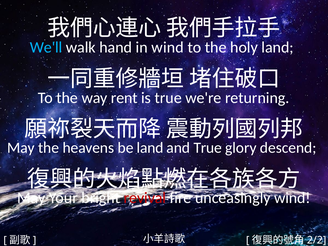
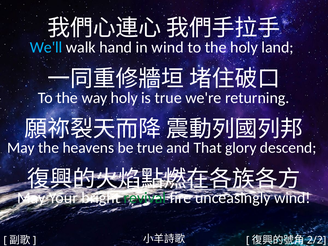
way rent: rent -> holy (124, 98)
be land: land -> true (150, 148)
and True: True -> That (208, 148)
revival colour: red -> green (145, 198)
